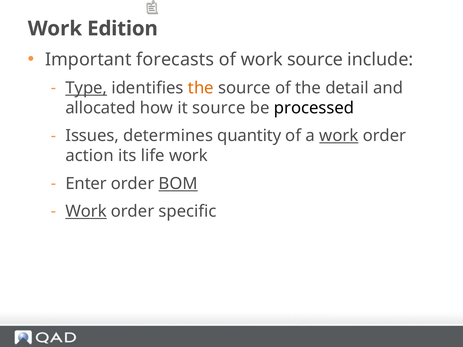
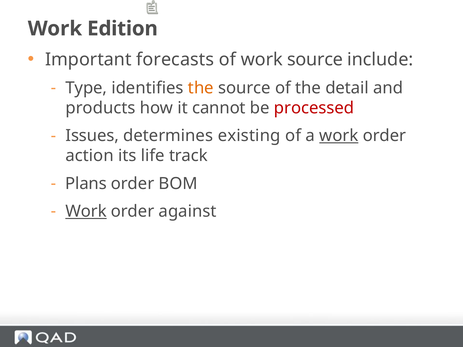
Type underline: present -> none (86, 88)
allocated: allocated -> products (100, 108)
it source: source -> cannot (219, 108)
processed colour: black -> red (314, 108)
quantity: quantity -> existing (249, 136)
life work: work -> track (188, 156)
Enter: Enter -> Plans (86, 184)
BOM underline: present -> none (178, 184)
specific: specific -> against (188, 211)
